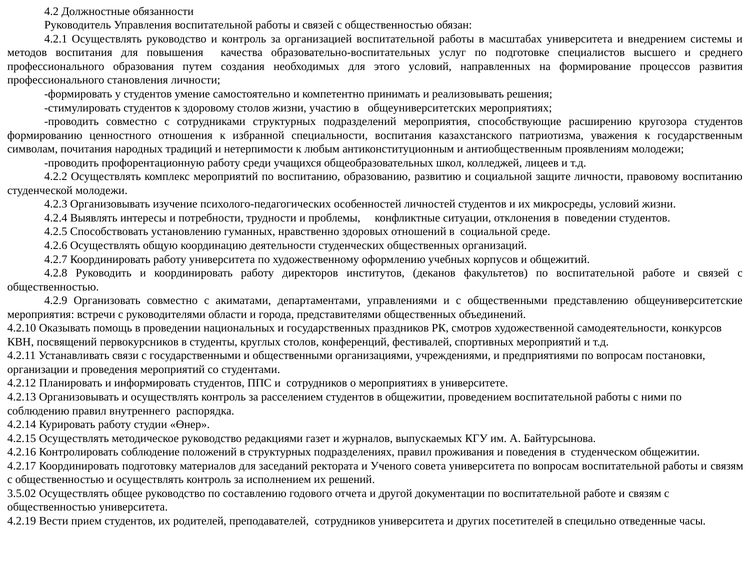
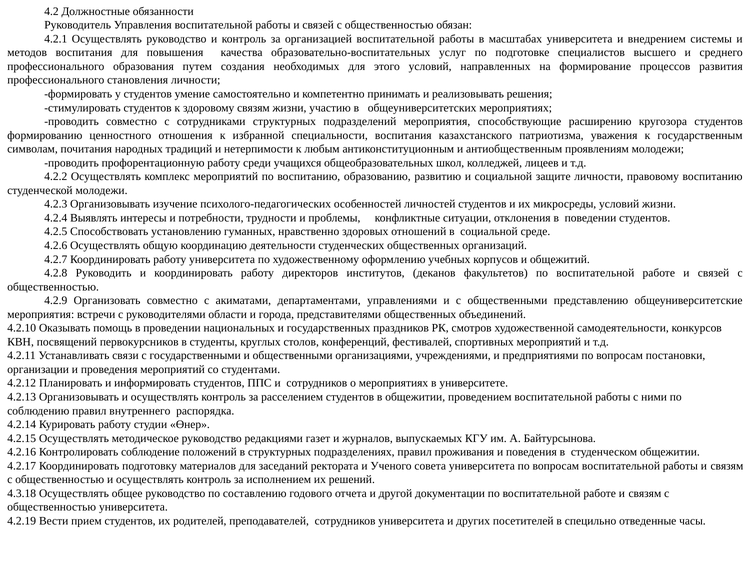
здоровому столов: столов -> связям (253, 108)
3.5.02: 3.5.02 -> 4.3.18 (22, 494)
